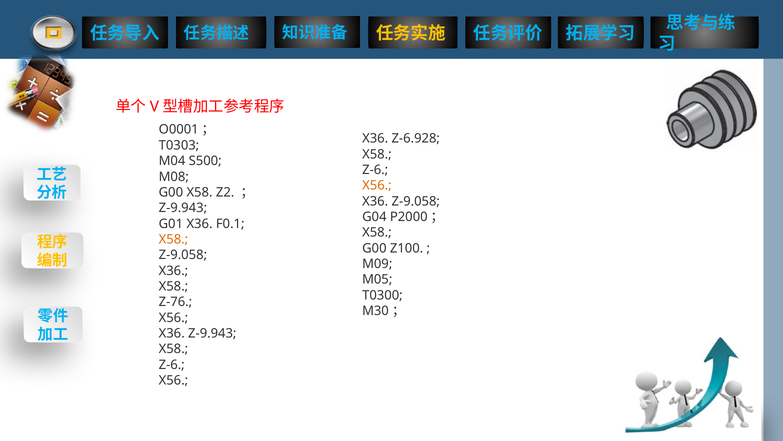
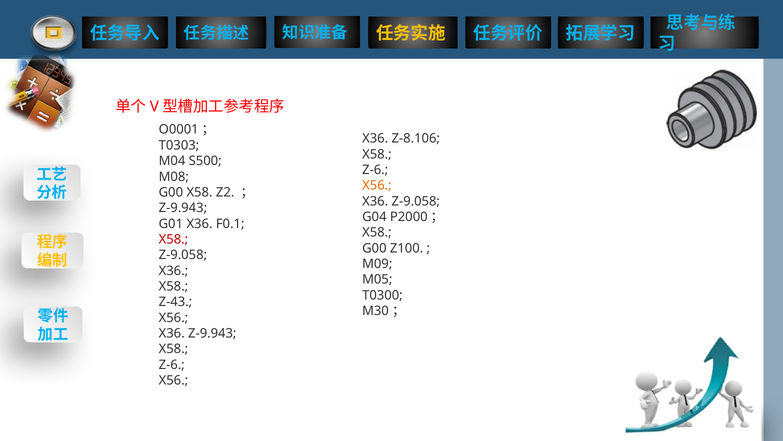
Z-6.928: Z-6.928 -> Z-8.106 (416, 138)
X58 colour: orange -> red (173, 239)
Z-76: Z-76 -> Z-43 (175, 302)
